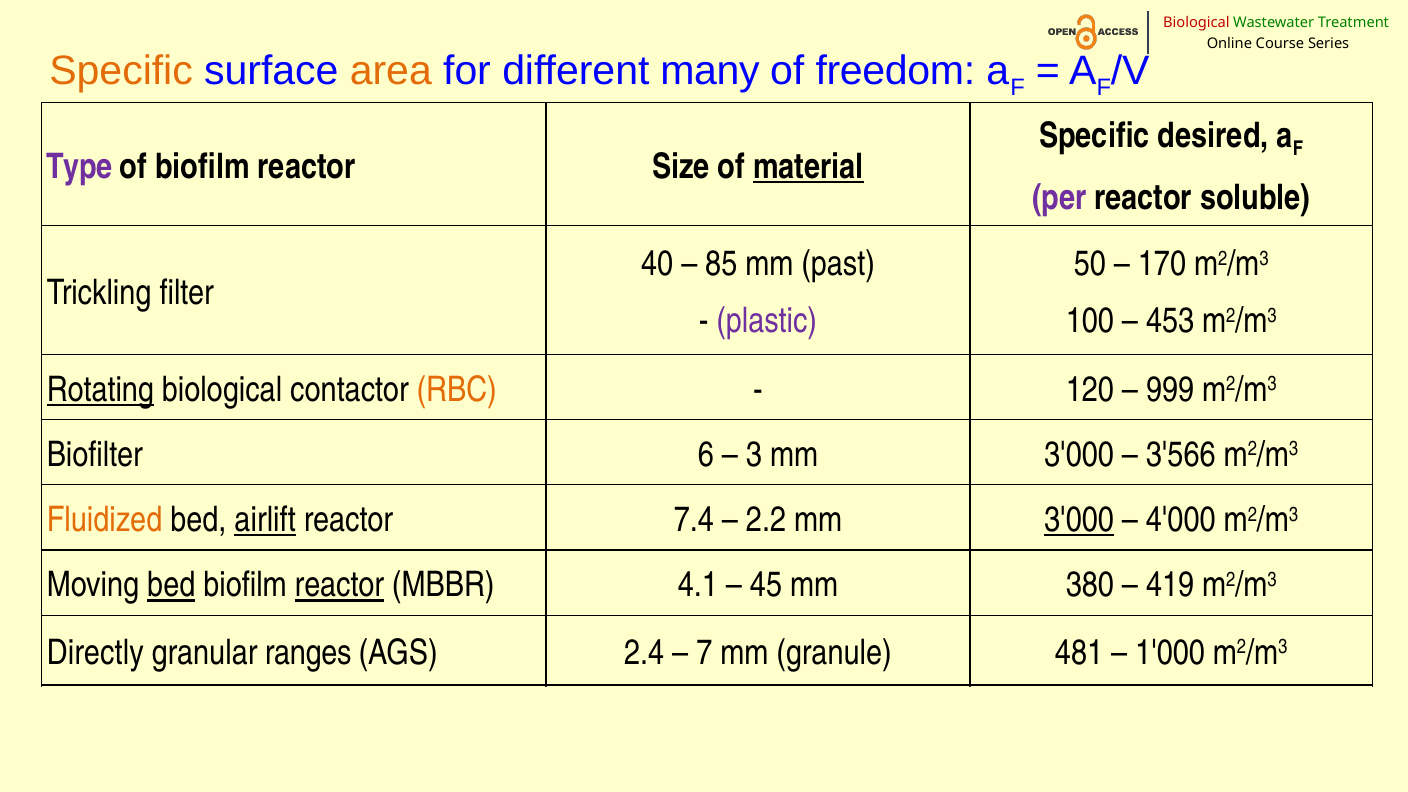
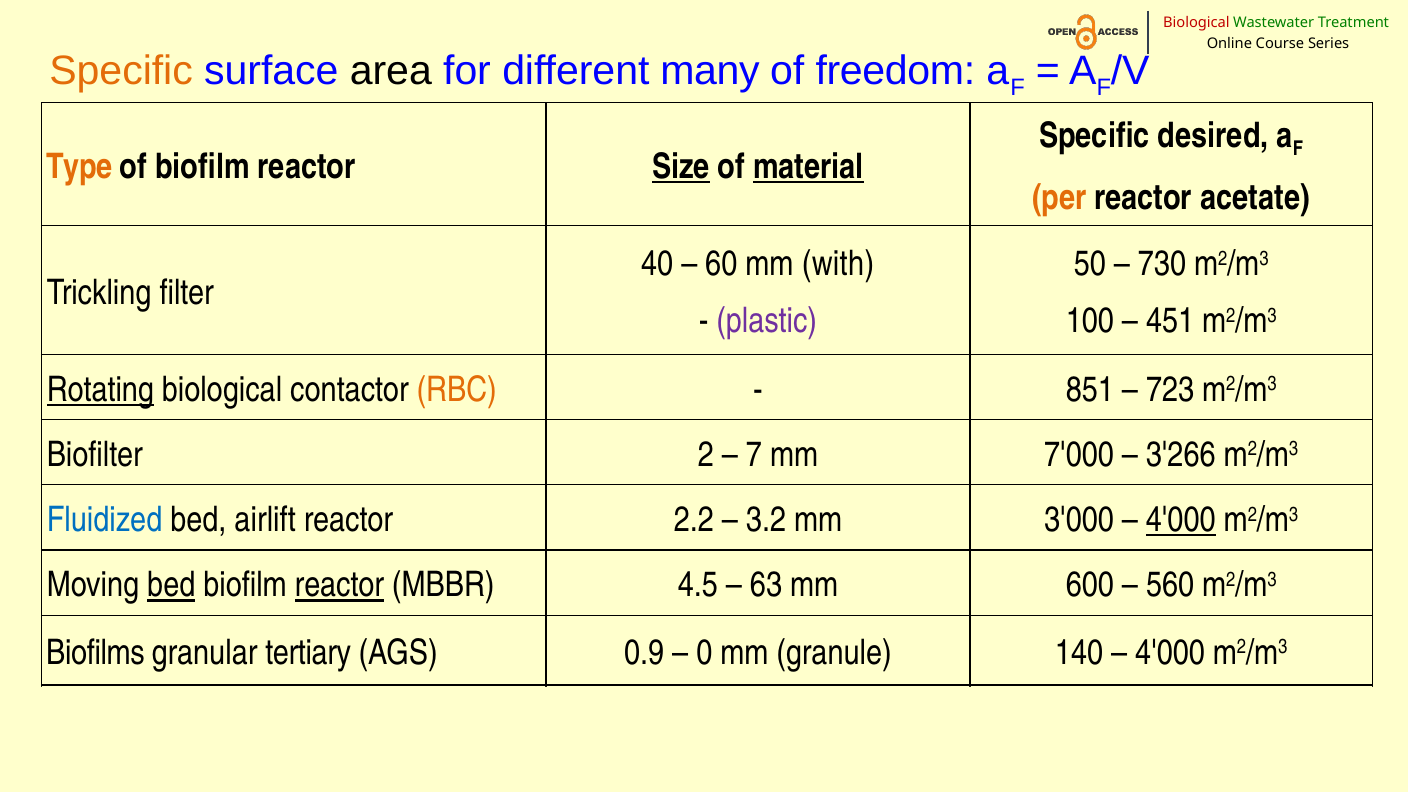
area colour: orange -> black (391, 71)
Type colour: purple -> orange (80, 167)
Size underline: none -> present (681, 167)
per colour: purple -> orange (1059, 198)
soluble: soluble -> acetate (1255, 198)
85: 85 -> 60 (721, 264)
past: past -> with (838, 264)
170: 170 -> 730 (1162, 264)
453: 453 -> 451 (1170, 321)
120: 120 -> 851 (1090, 389)
999: 999 -> 723 (1170, 389)
6: 6 -> 2 (706, 455)
3: 3 -> 7 (754, 455)
3'000: 3'000 -> 7'000 (1079, 455)
3'566: 3'566 -> 3'266 (1181, 455)
Fluidized colour: orange -> blue (105, 520)
airlift underline: present -> none (265, 520)
7.4: 7.4 -> 2.2 (694, 520)
2.2: 2.2 -> 3.2 (766, 520)
3'000 underline: present -> none (1079, 520)
4'000 underline: none -> present (1181, 520)
4.1: 4.1 -> 4.5 (698, 585)
45: 45 -> 63 (766, 585)
380: 380 -> 600 (1090, 585)
419: 419 -> 560 (1170, 585)
Directly: Directly -> Biofilms (95, 653)
ranges: ranges -> tertiary (308, 653)
2.4: 2.4 -> 0.9 (644, 653)
7: 7 -> 0 (704, 653)
481: 481 -> 140 (1079, 653)
1'000: 1'000 -> 4'000 (1170, 653)
